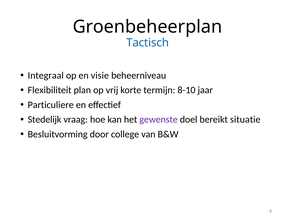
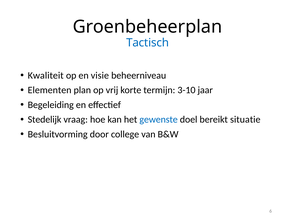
Integraal: Integraal -> Kwaliteit (46, 76)
Flexibiliteit: Flexibiliteit -> Elementen (50, 90)
8-10: 8-10 -> 3-10 (186, 90)
Particuliere: Particuliere -> Begeleiding (51, 105)
gewenste colour: purple -> blue (159, 120)
